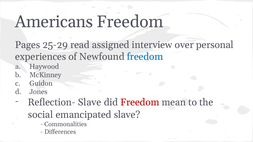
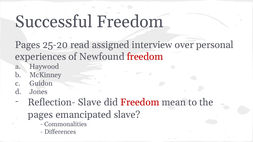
Americans: Americans -> Successful (54, 22)
25-29: 25-29 -> 25-20 (55, 45)
freedom colour: blue -> red (145, 57)
social: social -> pages (40, 115)
